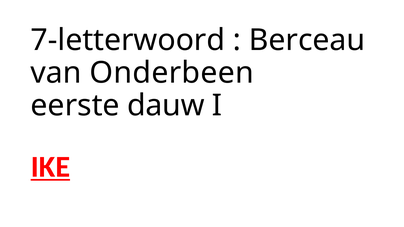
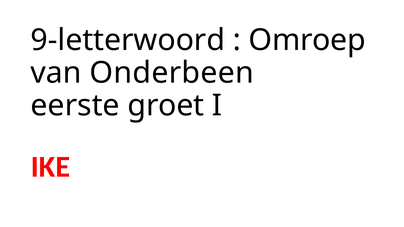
7-letterwoord: 7-letterwoord -> 9-letterwoord (128, 40)
Berceau: Berceau -> Omroep (307, 40)
dauw: dauw -> groet (166, 106)
IKE underline: present -> none (50, 167)
